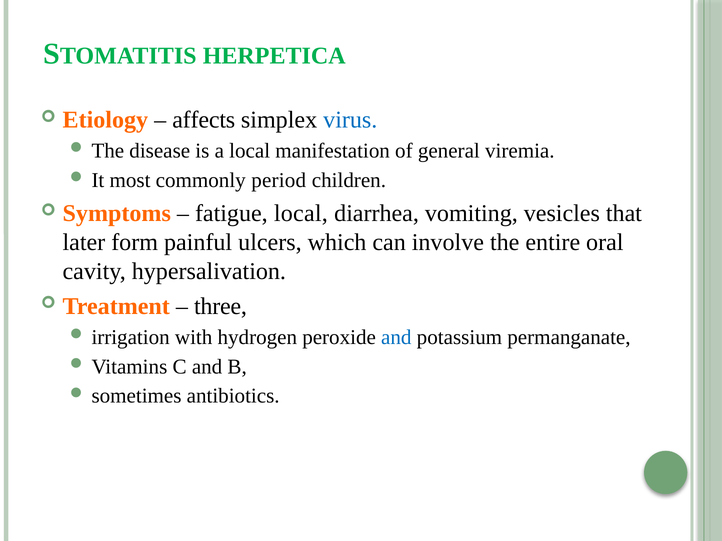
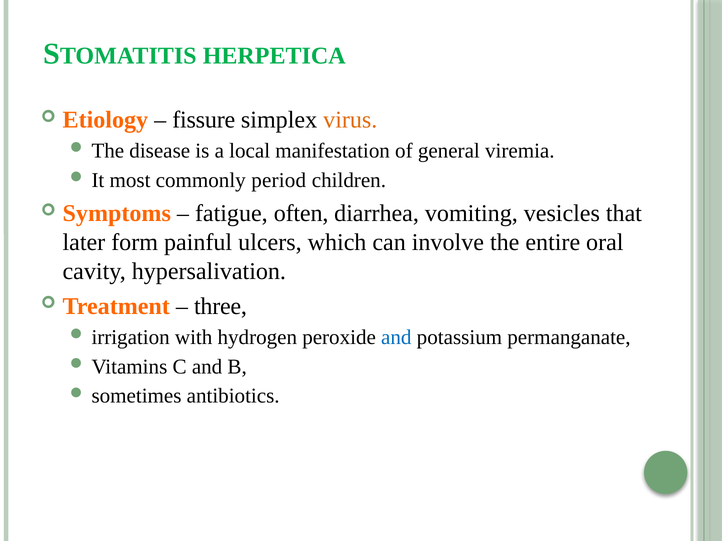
affects: affects -> fissure (204, 120)
virus colour: blue -> orange (350, 120)
fatigue local: local -> often (301, 214)
